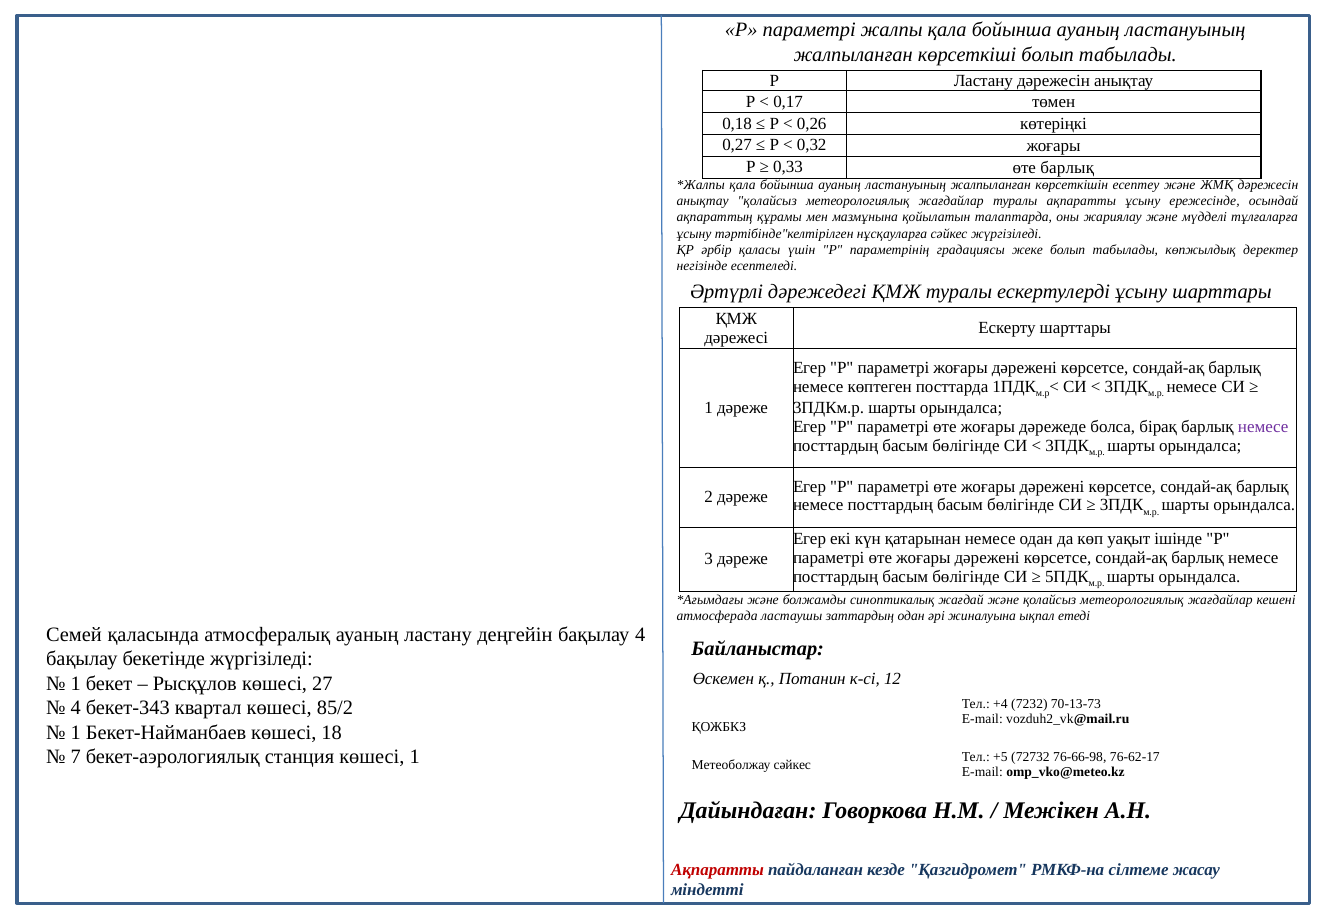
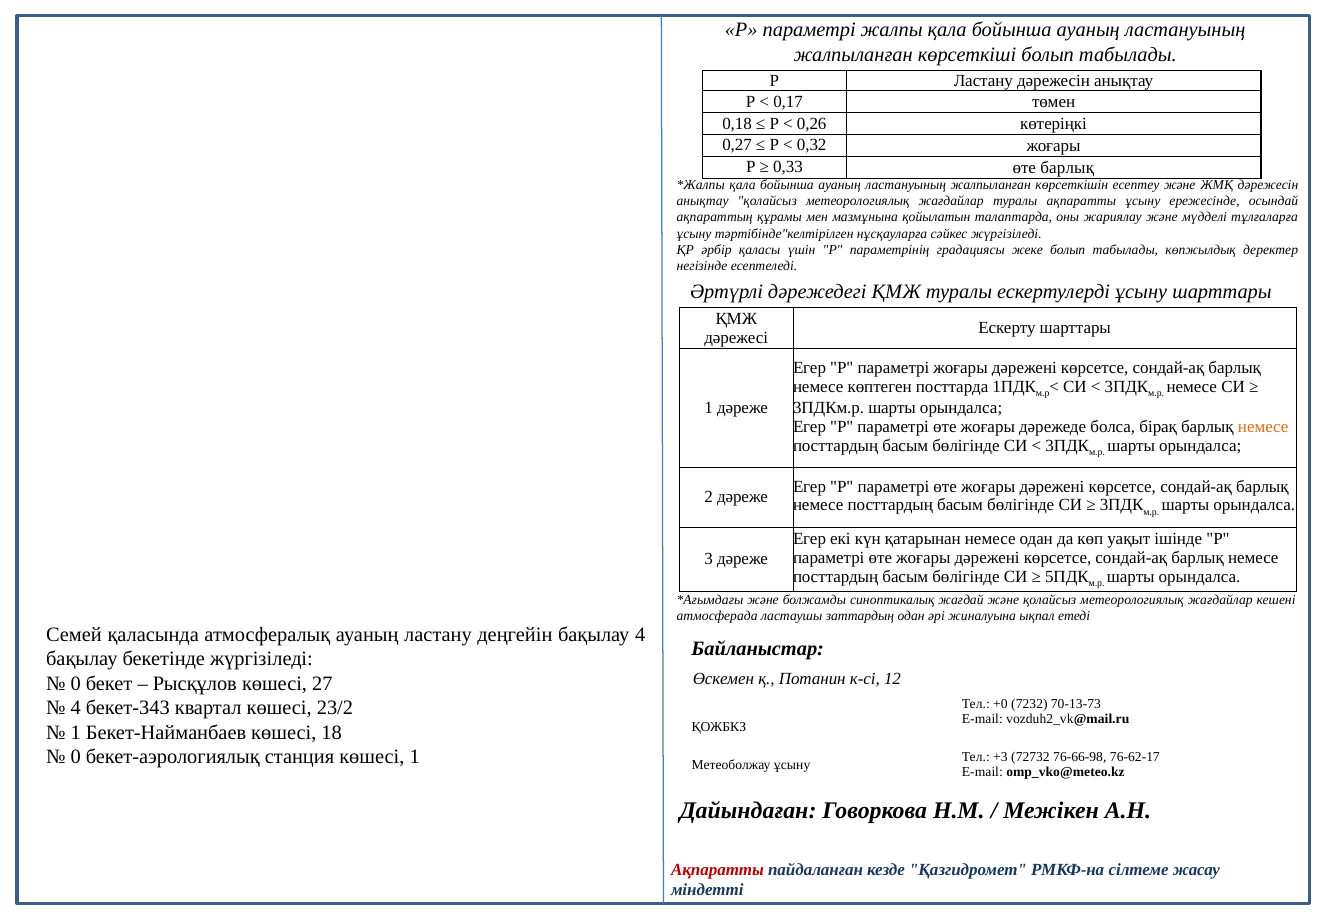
немесе colour: purple -> orange (1263, 427)
1: 1 -> 0 (76, 683)
+4: +4 -> +0 (1000, 704)
85/2: 85/2 -> 23/2 (335, 708)
7: 7 -> 0 (76, 757)
+5: +5 -> +3 (1000, 757)
Метеоболжау сәйкес: сәйкес -> ұсыну (792, 764)
